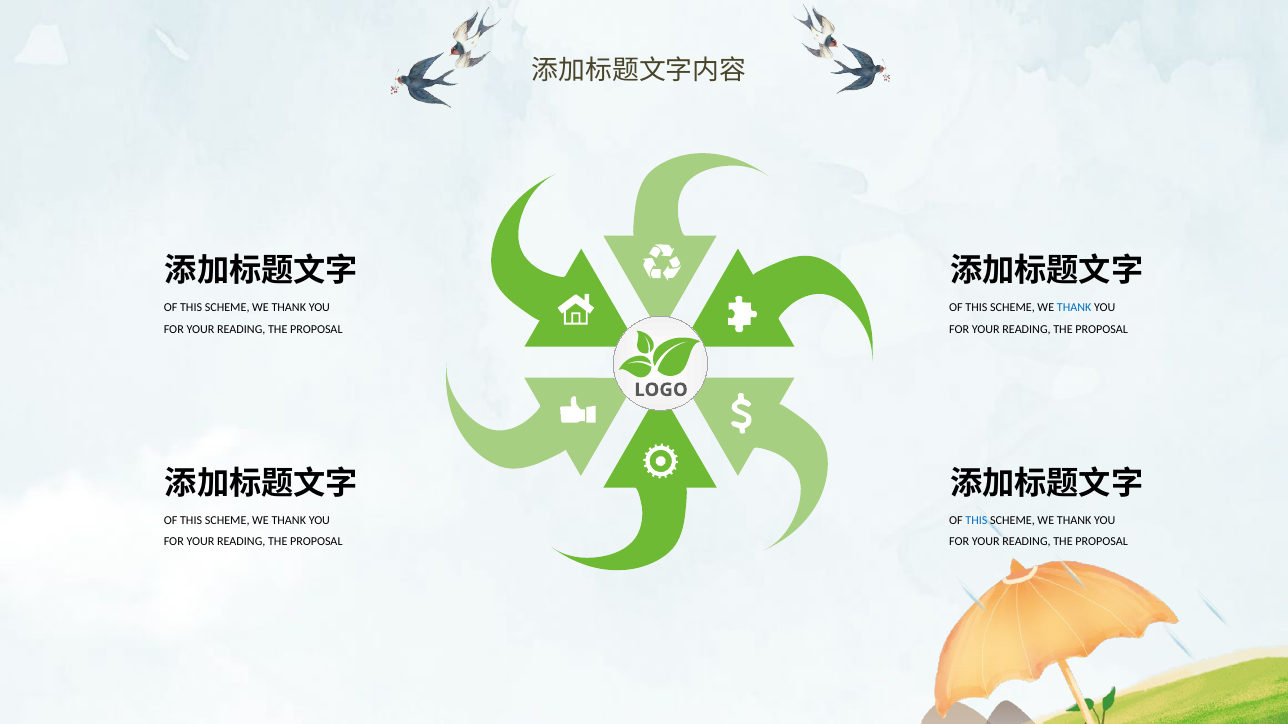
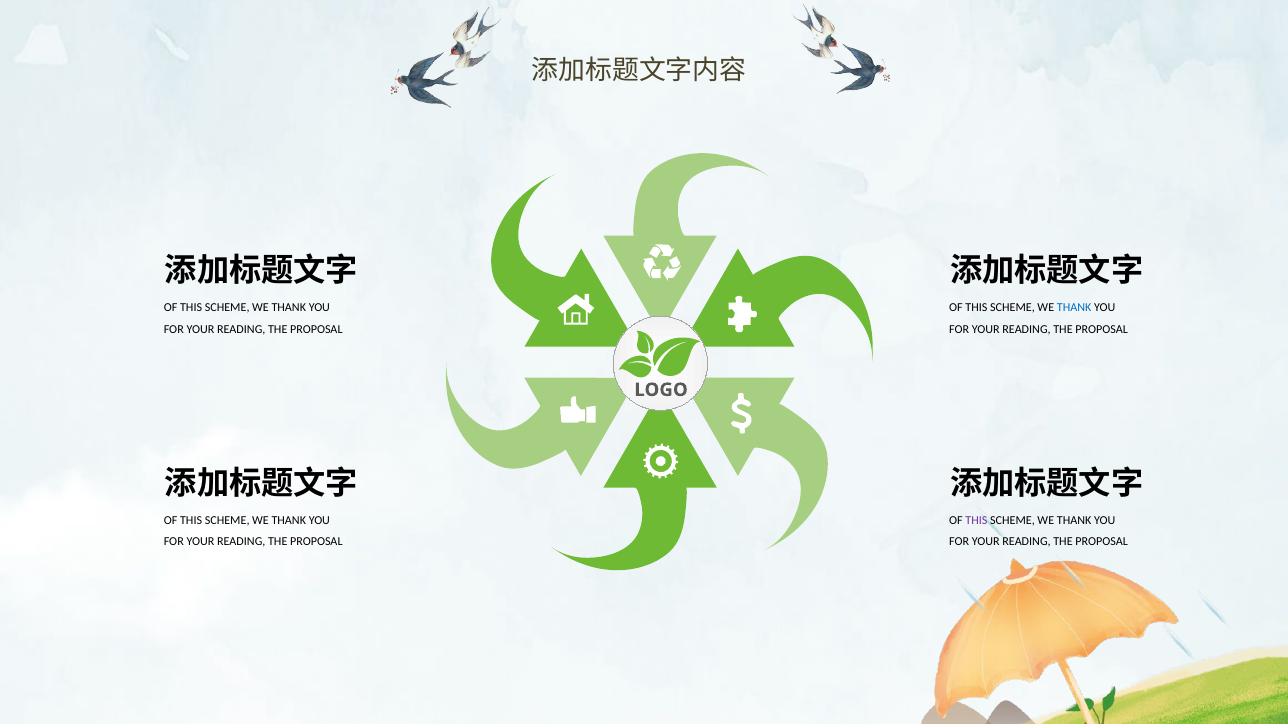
THIS colour: blue -> purple (976, 520)
